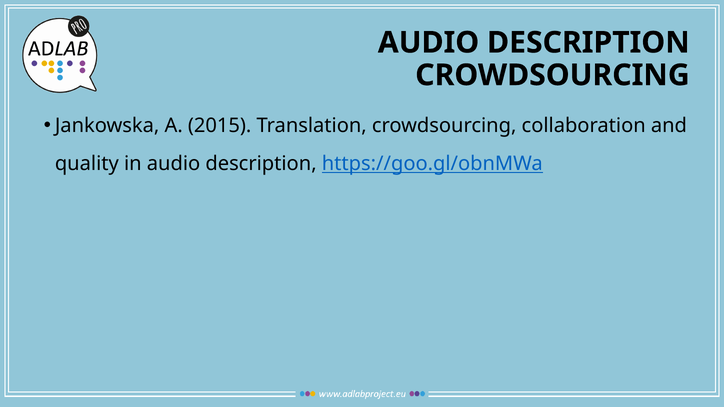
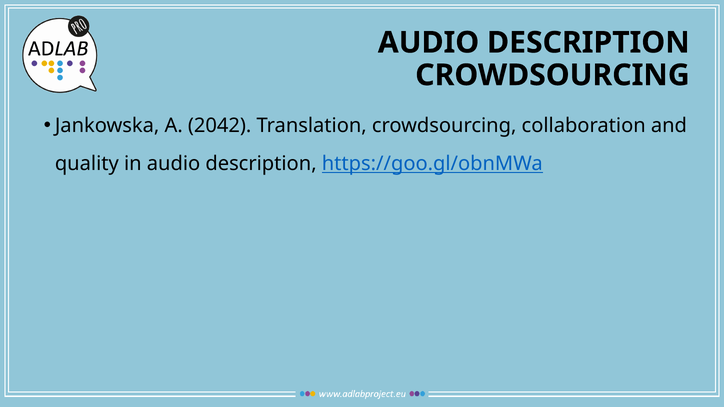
2015: 2015 -> 2042 (220, 126)
